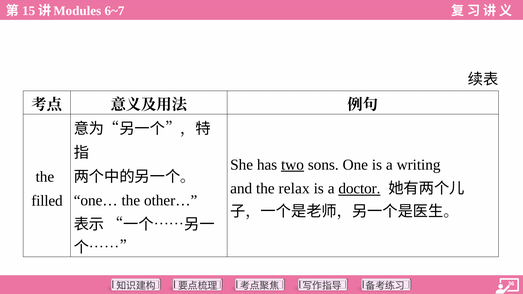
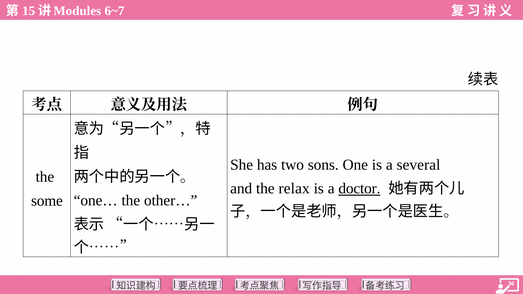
two underline: present -> none (293, 165)
writing: writing -> several (418, 165)
filled: filled -> some (47, 201)
